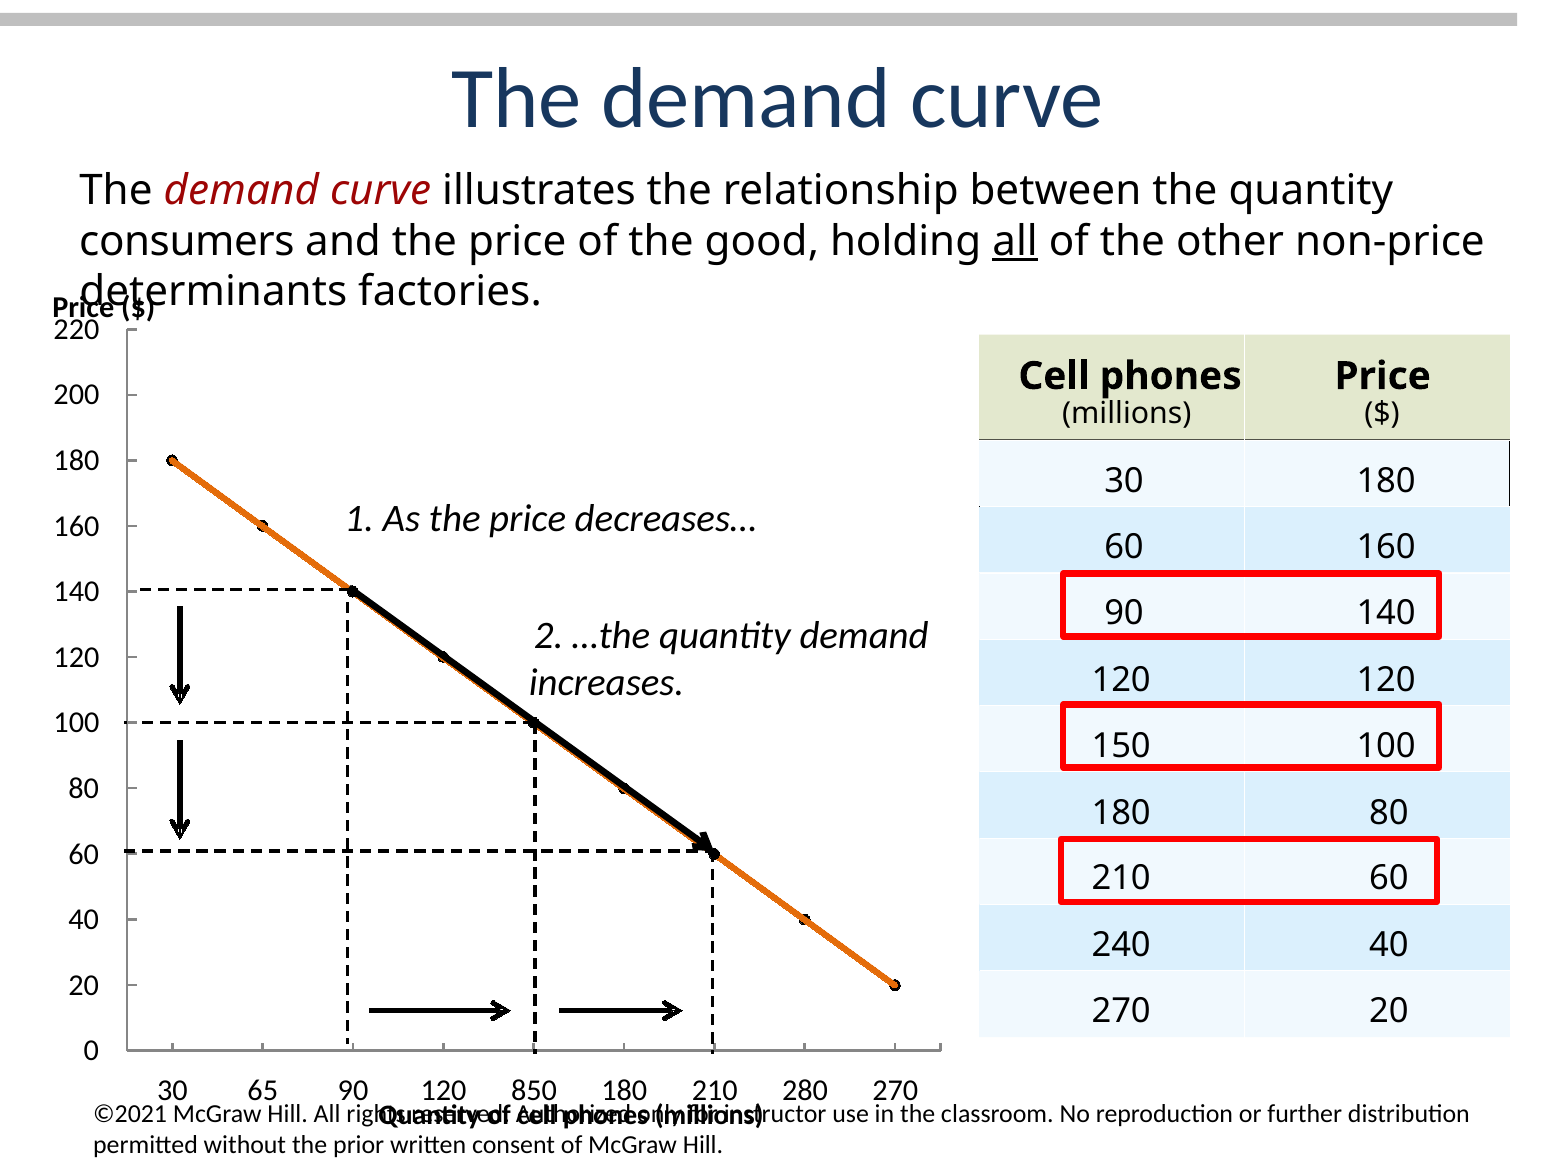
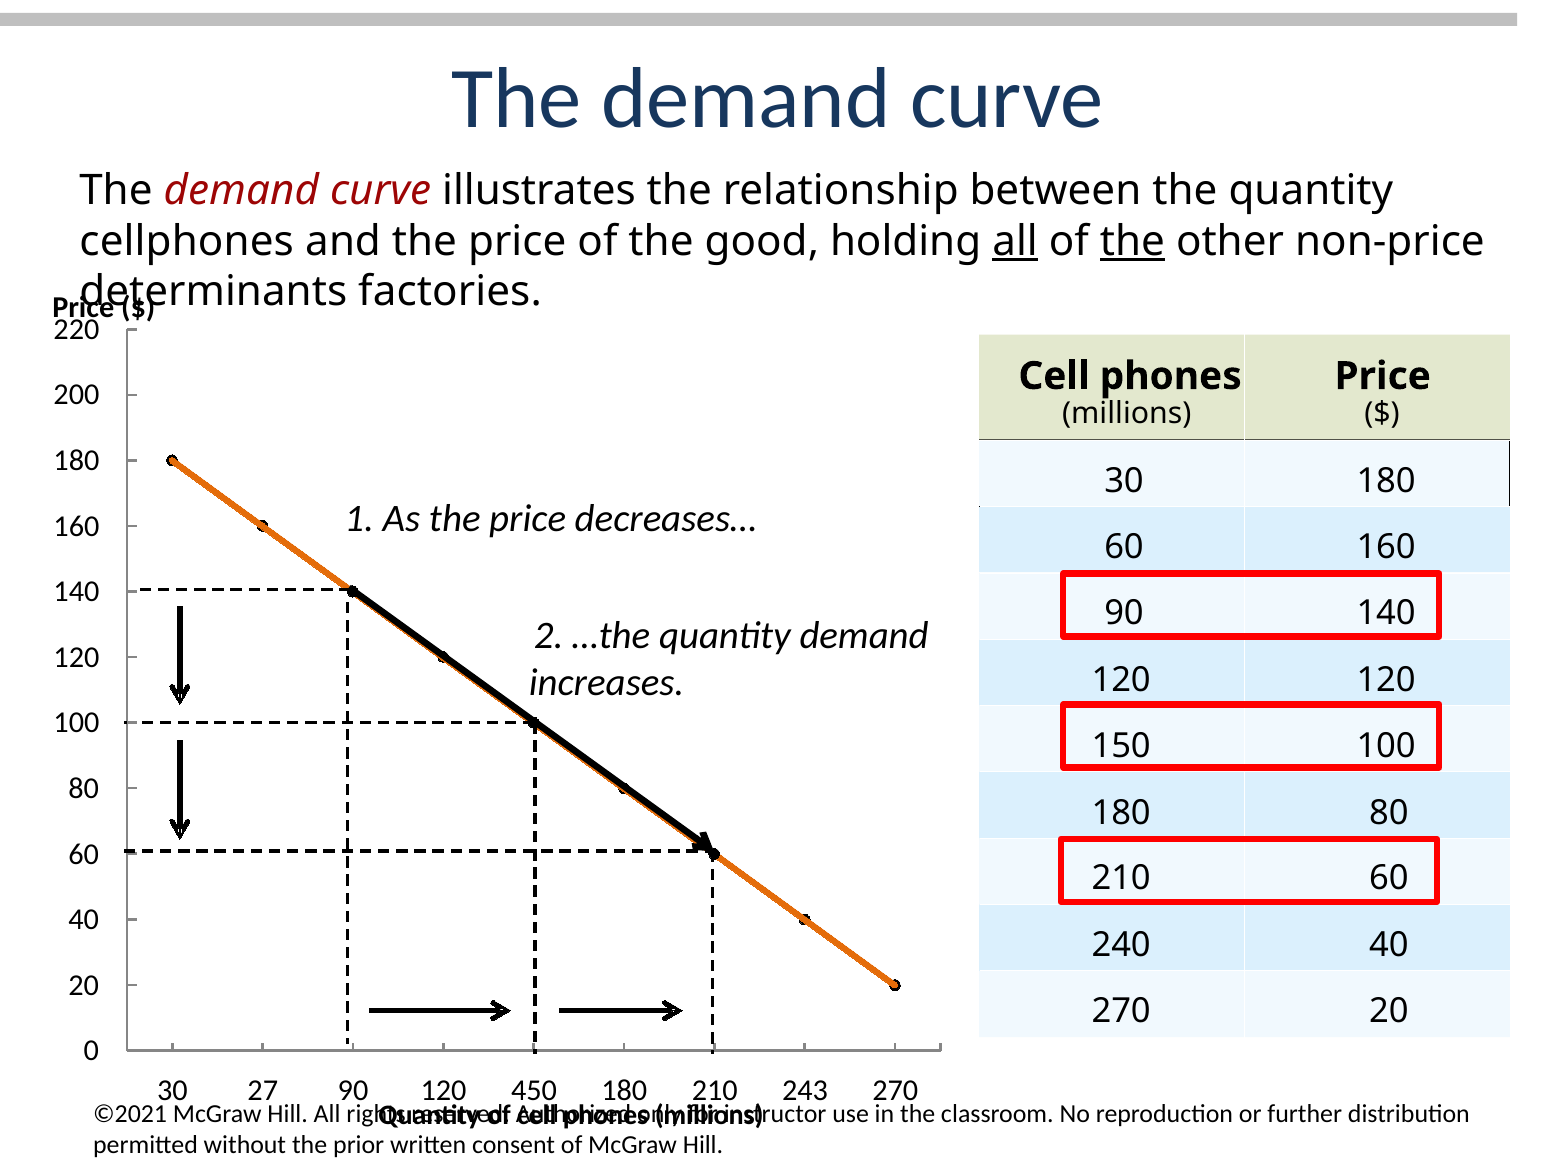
consumers: consumers -> cellphones (187, 241)
the underline: none -> present (1132, 241)
65: 65 -> 27 (263, 1090)
850: 850 -> 450 (534, 1090)
280: 280 -> 243 (805, 1090)
